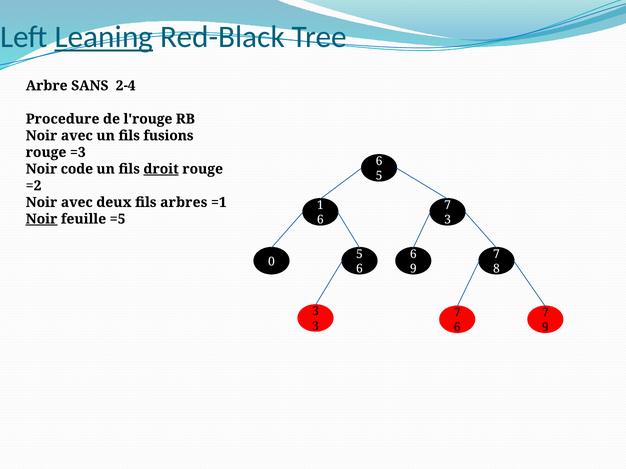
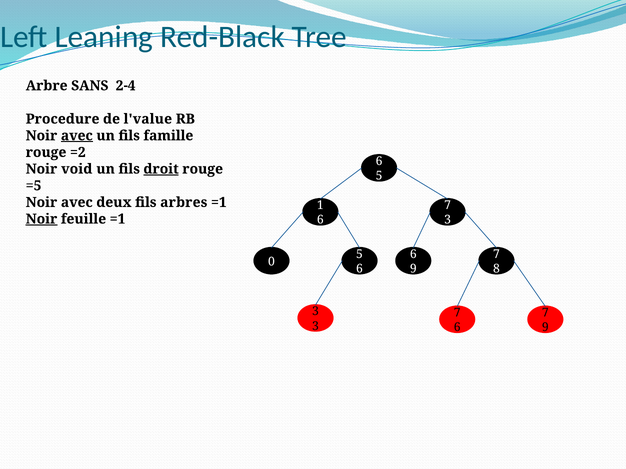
Leaning underline: present -> none (104, 37)
l'rouge: l'rouge -> l'value (148, 119)
avec underline: none -> present (77, 136)
fusions: fusions -> famille (168, 136)
=3: =3 -> =2 (78, 153)
code: code -> void (77, 169)
=2: =2 -> =5 (34, 186)
feuille =5: =5 -> =1 (118, 219)
